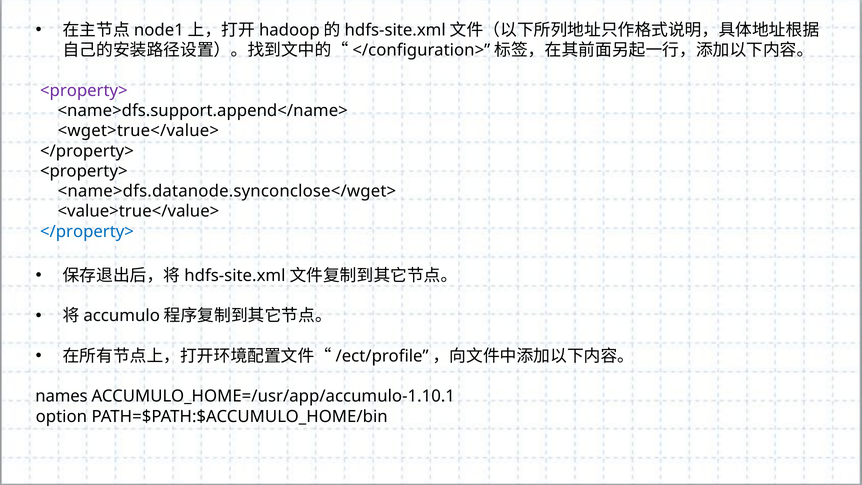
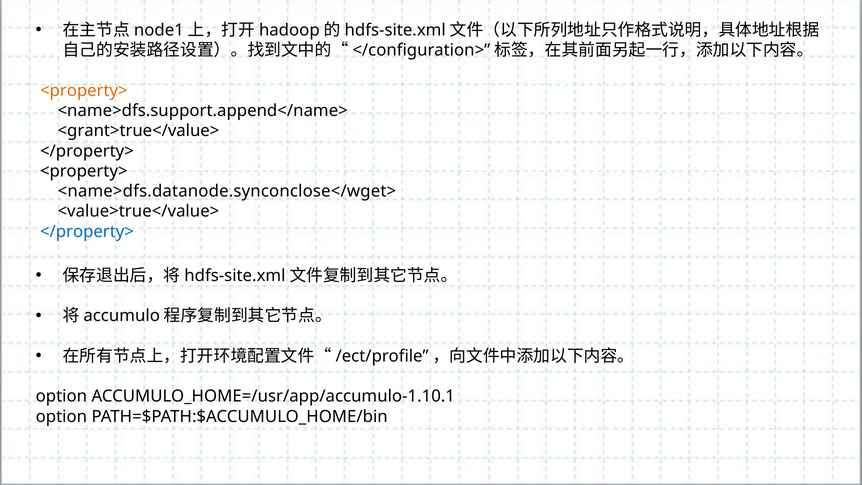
<property> colour: purple -> orange (84, 91)
<wget>true</value>: <wget>true</value> -> <grant>true</value> (138, 131)
names: names -> option (61, 396)
